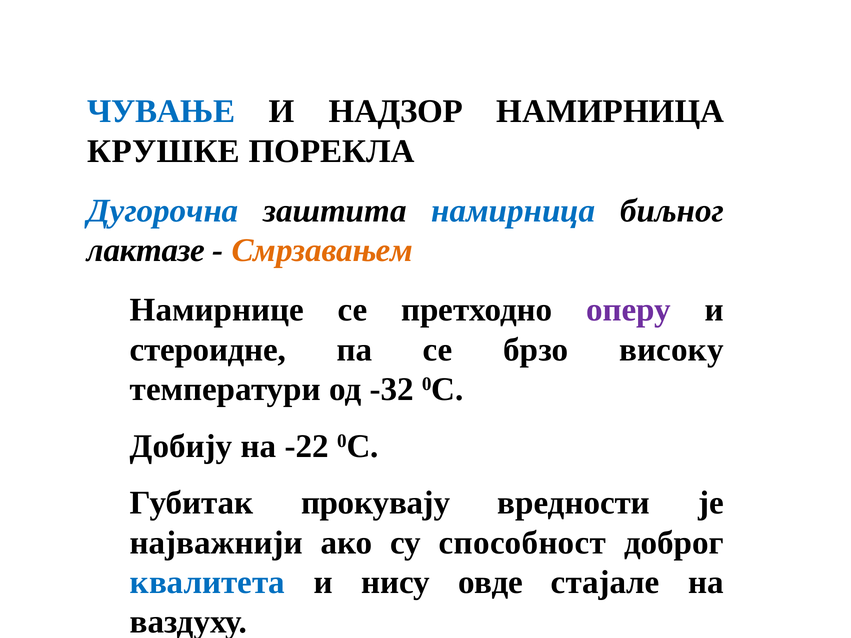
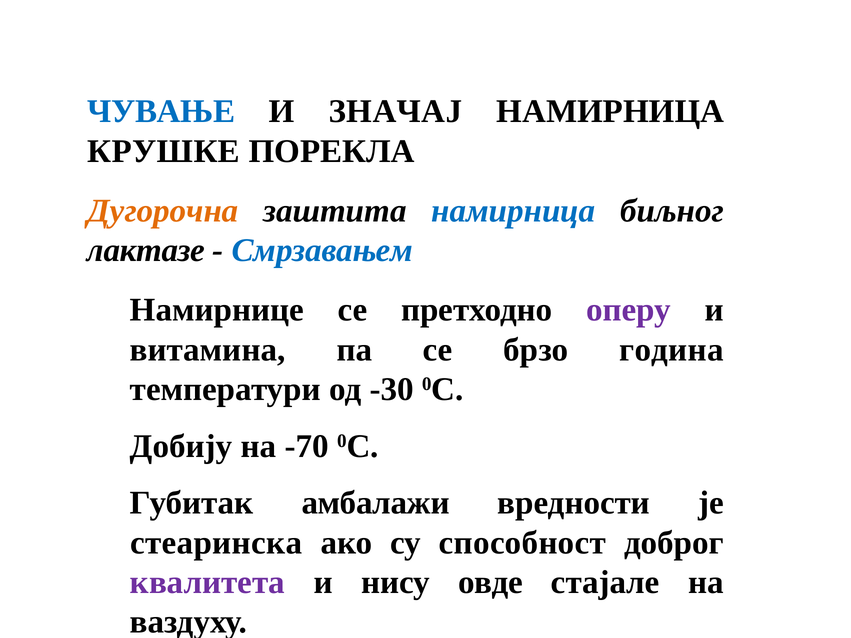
НАДЗОР: НАДЗОР -> ЗНАЧАЈ (395, 111)
Дугорочна colour: blue -> orange (163, 211)
Смрзавањем colour: orange -> blue (322, 251)
стероидне: стероидне -> витамина (208, 350)
високу: високу -> година (671, 350)
-32: -32 -> -30 (392, 390)
-22: -22 -> -70 (307, 446)
прокувају: прокувају -> амбaлажи (376, 503)
најважнији: најважнији -> стеаринска (216, 543)
квалитета colour: blue -> purple (207, 583)
